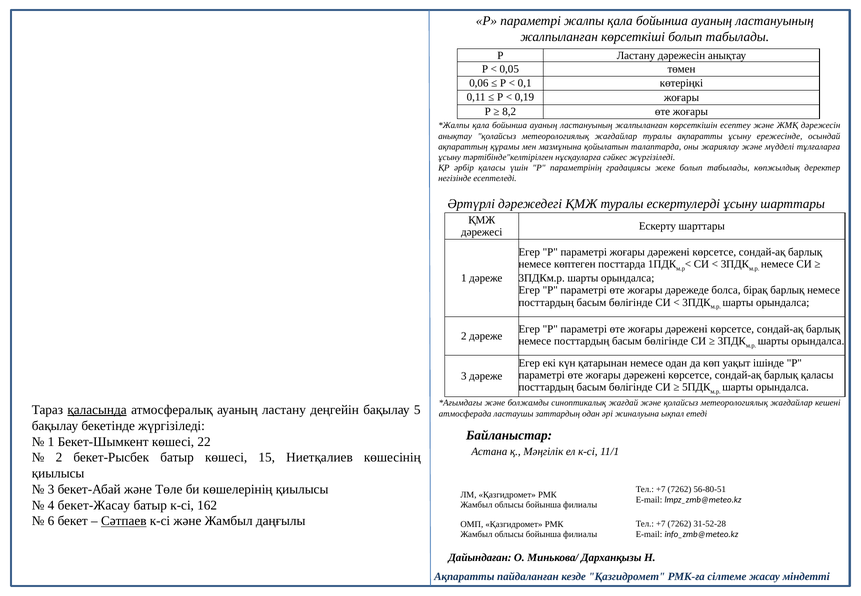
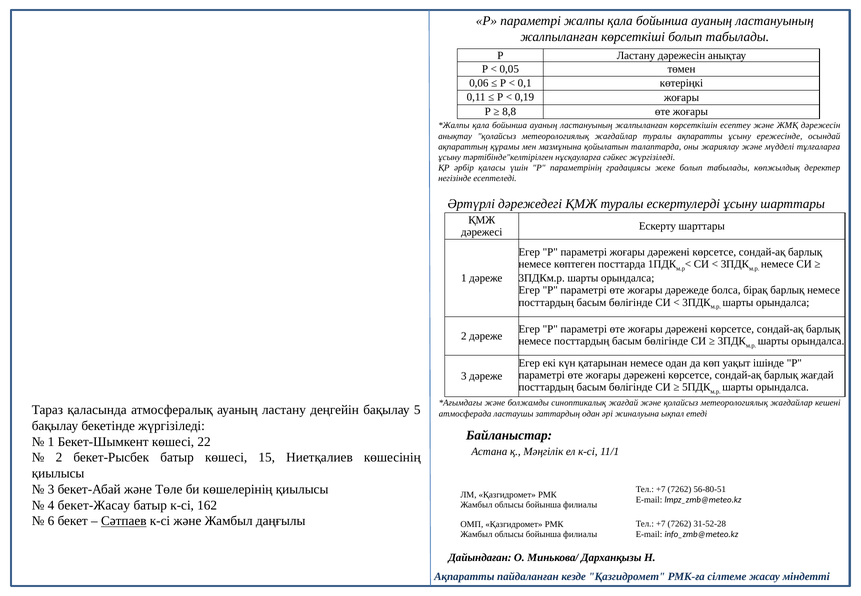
8,2: 8,2 -> 8,8 (509, 112)
барлық қаласы: қаласы -> жағдай (817, 375)
қаласында underline: present -> none (97, 410)
